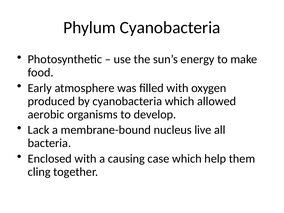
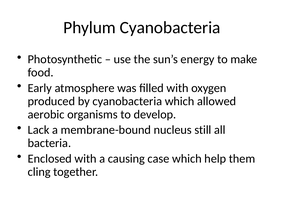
live: live -> still (203, 130)
